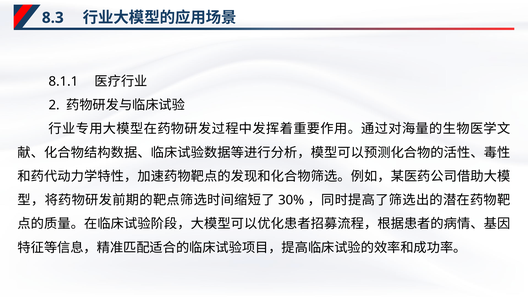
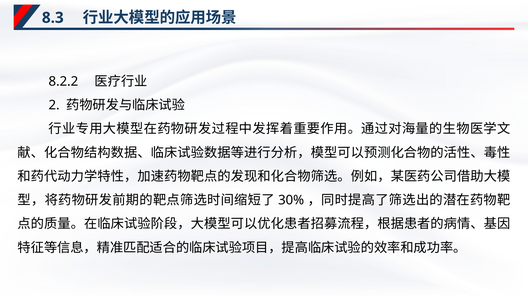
8.1.1: 8.1.1 -> 8.2.2 (63, 81)
